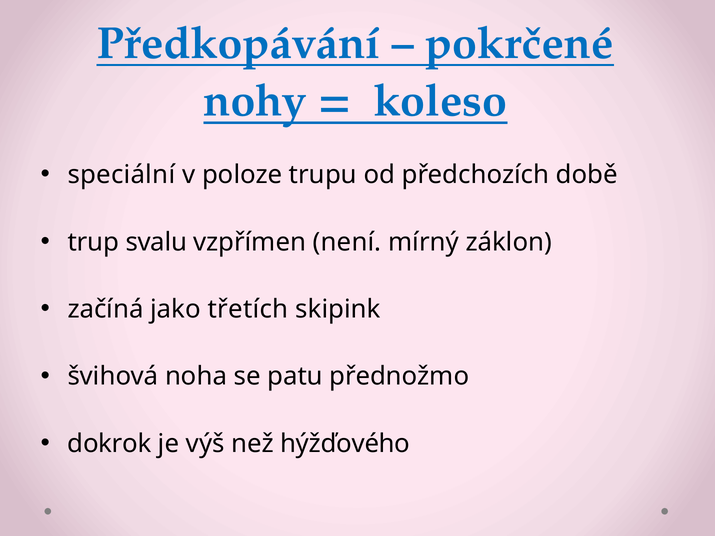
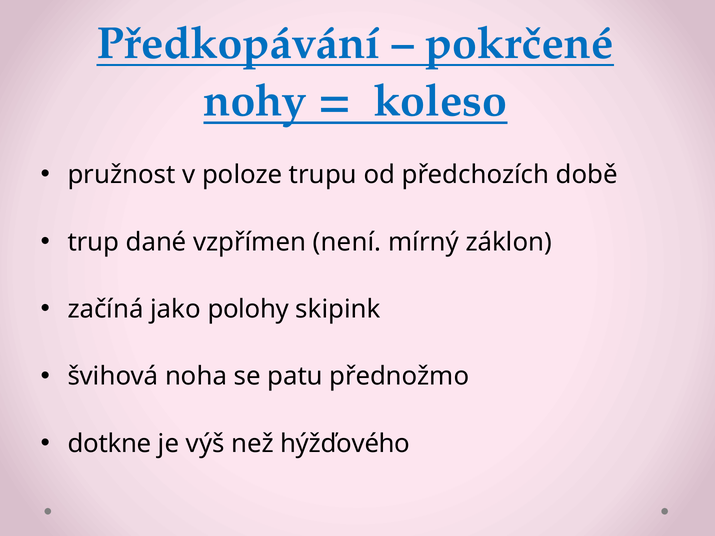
speciální: speciální -> pružnost (121, 175)
svalu: svalu -> dané (156, 242)
třetích: třetích -> polohy (248, 309)
dokrok: dokrok -> dotkne (109, 444)
